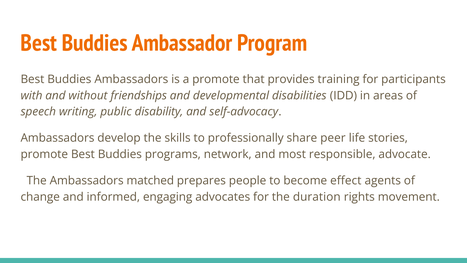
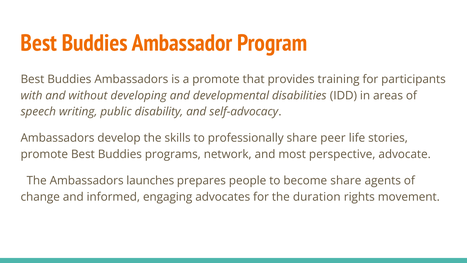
friendships: friendships -> developing (139, 95)
responsible: responsible -> perspective (342, 154)
matched: matched -> launches (150, 181)
become effect: effect -> share (346, 181)
